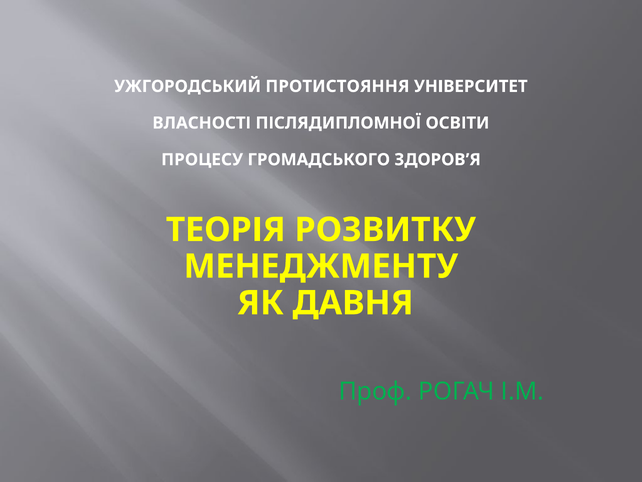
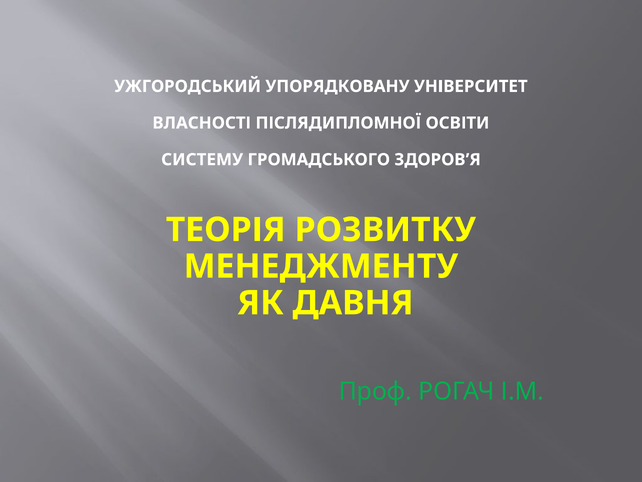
ПРОТИСТОЯННЯ: ПРОТИСТОЯННЯ -> УПОРЯДКОВАНУ (337, 86)
ПРОЦЕСУ: ПРОЦЕСУ -> СИСТЕМУ (202, 159)
